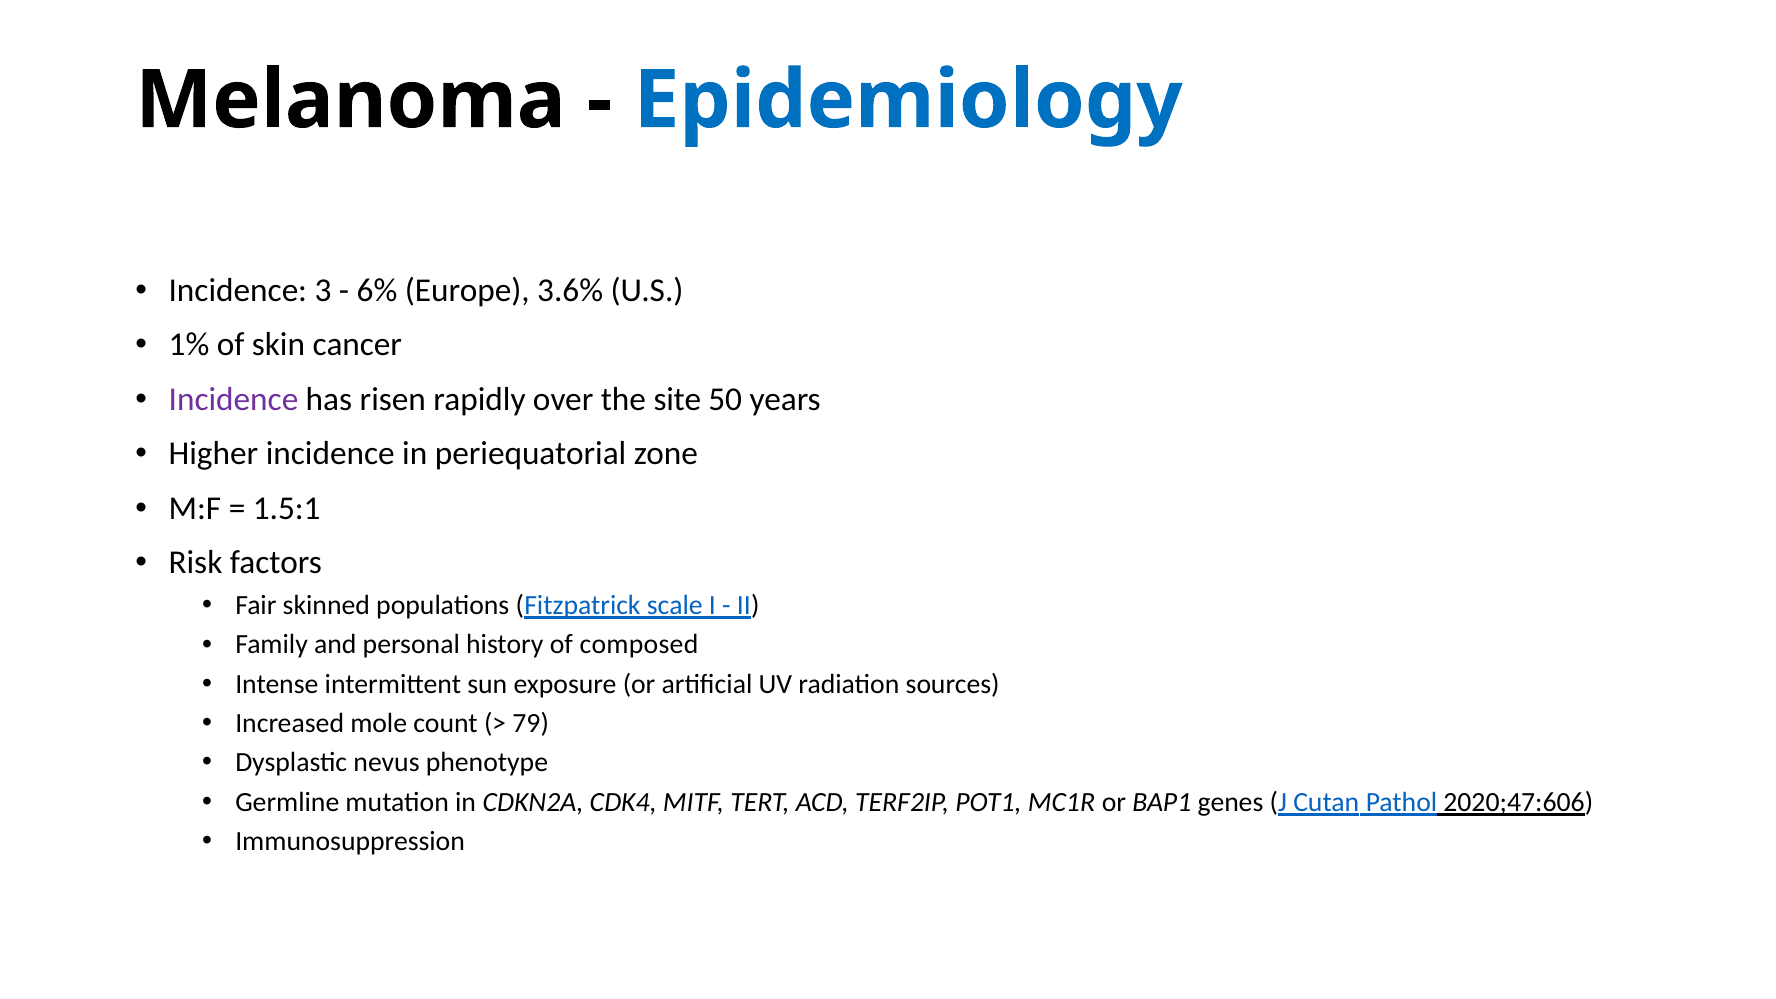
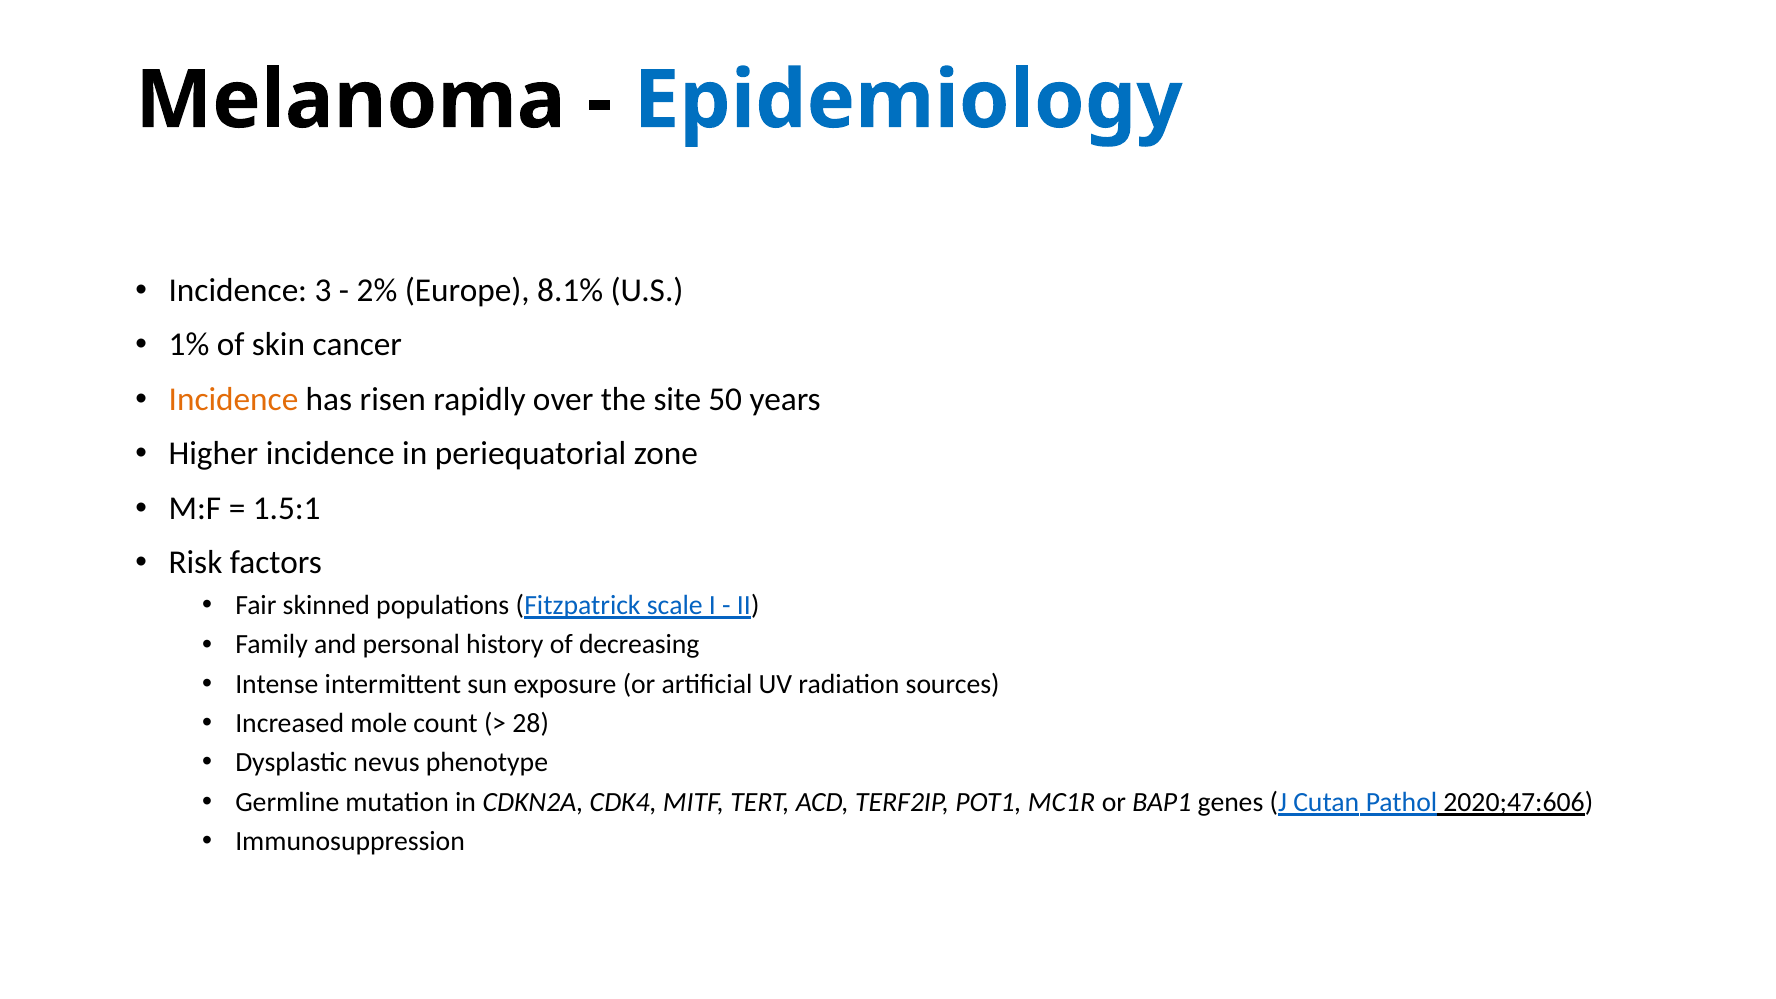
6%: 6% -> 2% (377, 290)
3.6%: 3.6% -> 8.1% (570, 290)
Incidence colour: purple -> orange (234, 399)
composed: composed -> decreasing (639, 645)
79: 79 -> 28 (531, 723)
